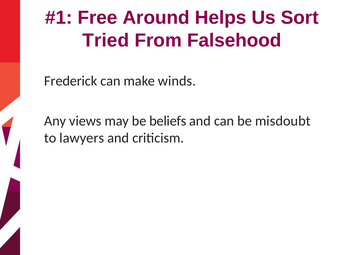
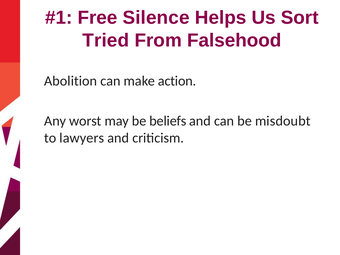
Around: Around -> Silence (156, 18)
Frederick: Frederick -> Abolition (71, 81)
winds: winds -> action (177, 81)
views: views -> worst (85, 121)
